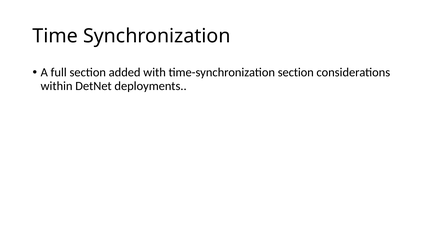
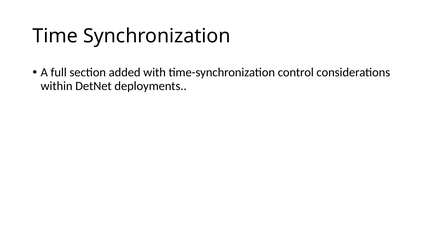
time-synchronization section: section -> control (296, 72)
